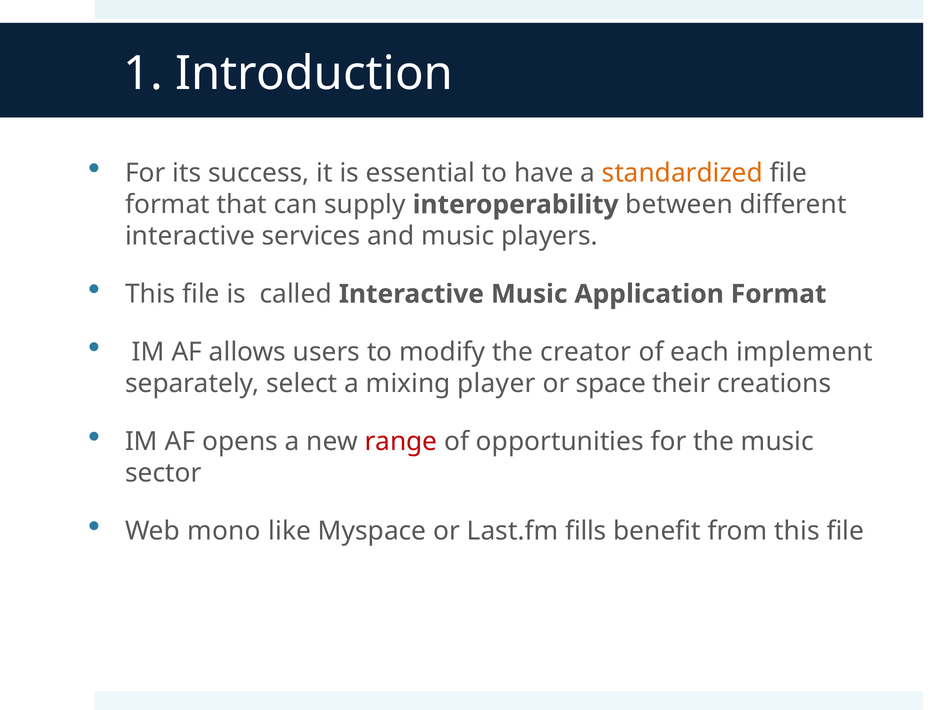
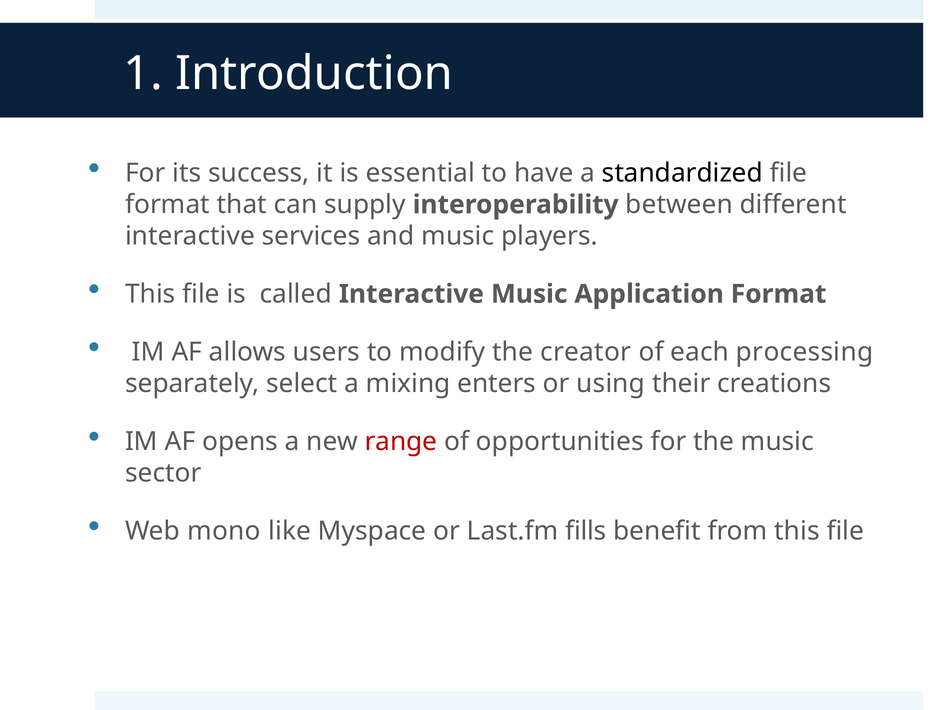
standardized colour: orange -> black (682, 173)
implement: implement -> processing (805, 352)
player: player -> enters (497, 384)
space: space -> using (611, 384)
